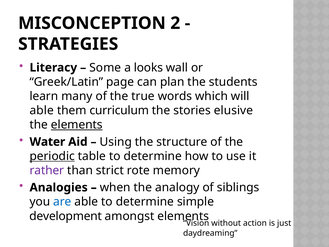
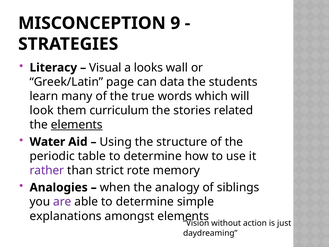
2: 2 -> 9 (175, 23)
Some: Some -> Visual (105, 68)
plan: plan -> data (172, 82)
able: able -> look (42, 110)
elusive: elusive -> related (234, 110)
periodic underline: present -> none (52, 156)
are colour: blue -> purple (62, 202)
development: development -> explanations (66, 216)
